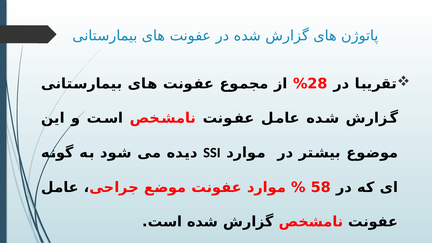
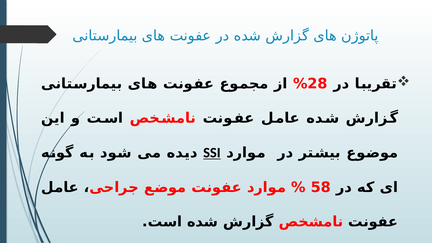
SSI underline: none -> present (212, 153)
